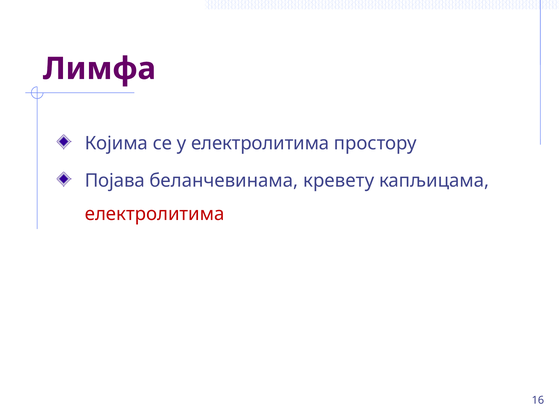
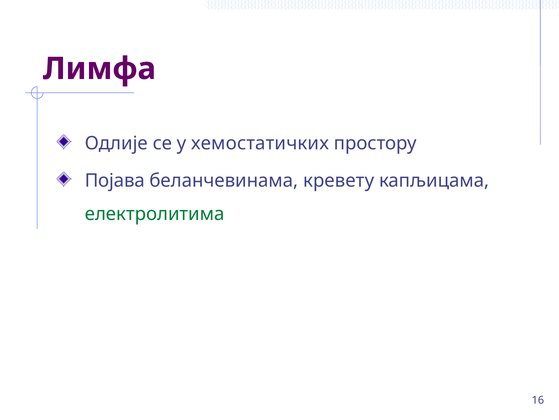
Којима: Којима -> Одлије (116, 143)
у електролитима: електролитима -> хемостатичких (260, 143)
електролитима colour: red -> green (155, 214)
